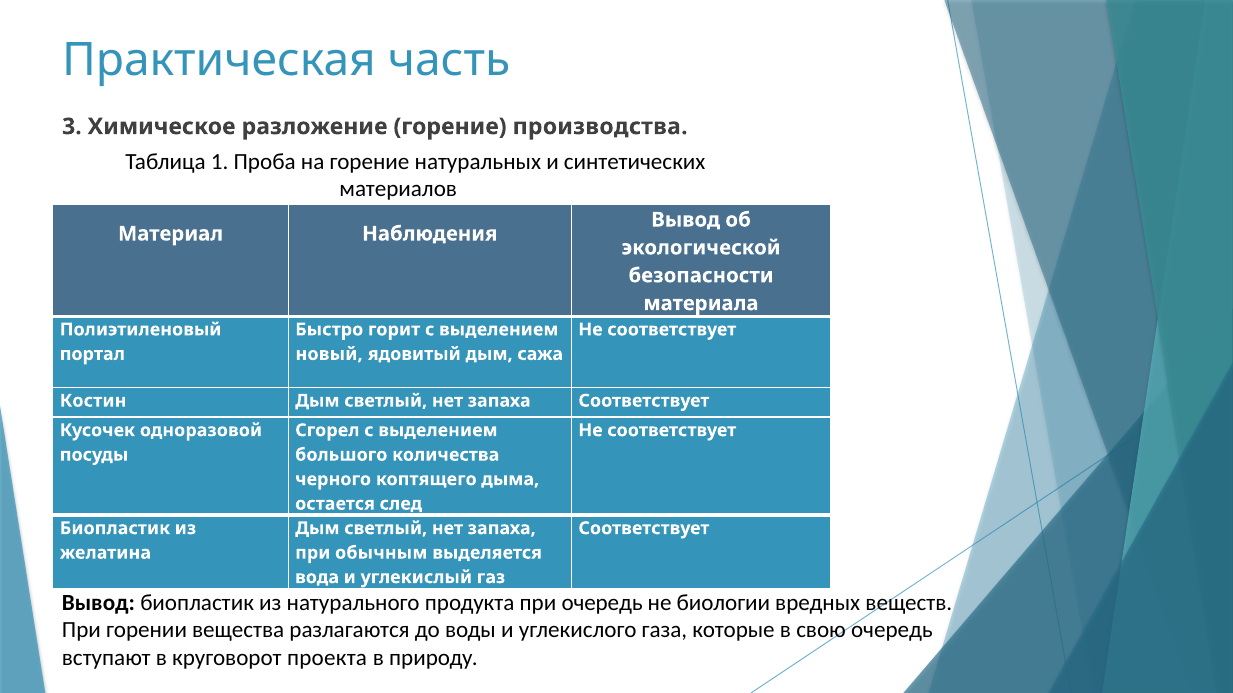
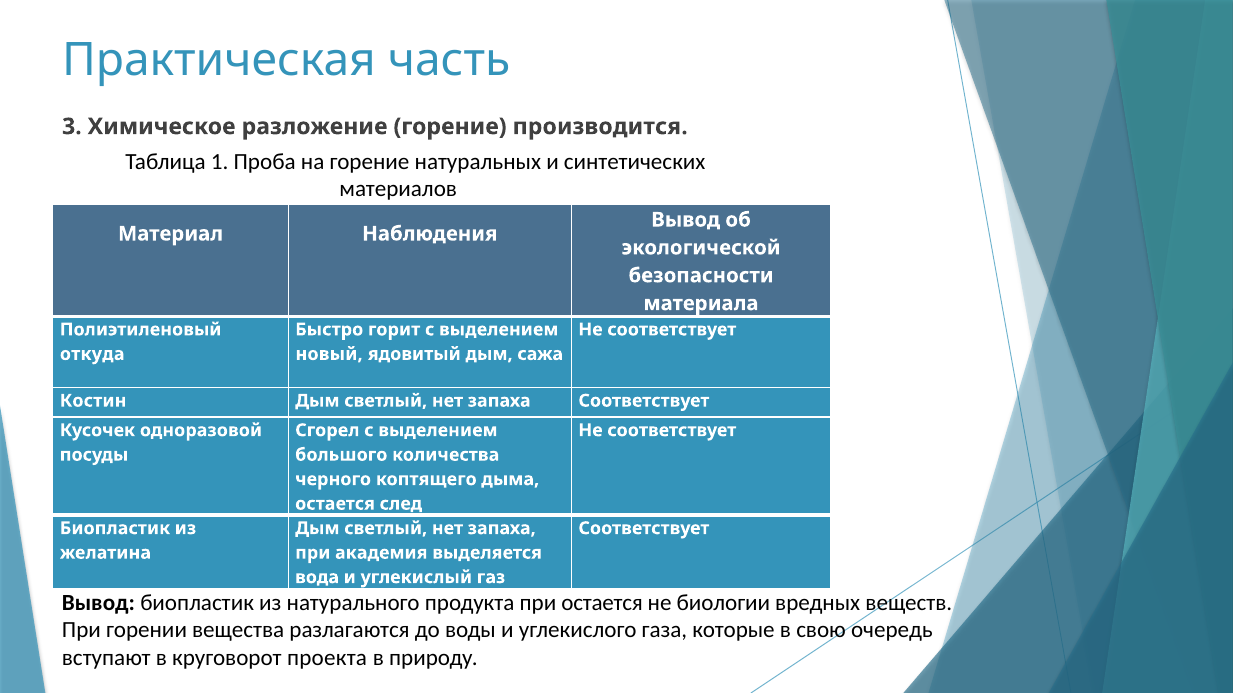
производства: производства -> производится (600, 127)
портал: портал -> откуда (92, 354)
обычным: обычным -> академия (381, 553)
при очередь: очередь -> остается (602, 603)
